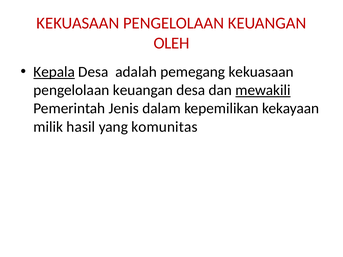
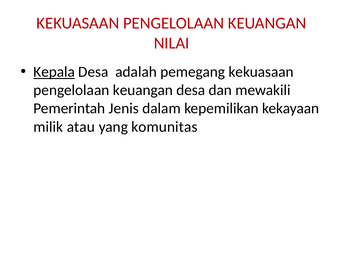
OLEH: OLEH -> NILAI (172, 43)
mewakili underline: present -> none (263, 90)
hasil: hasil -> atau (81, 127)
